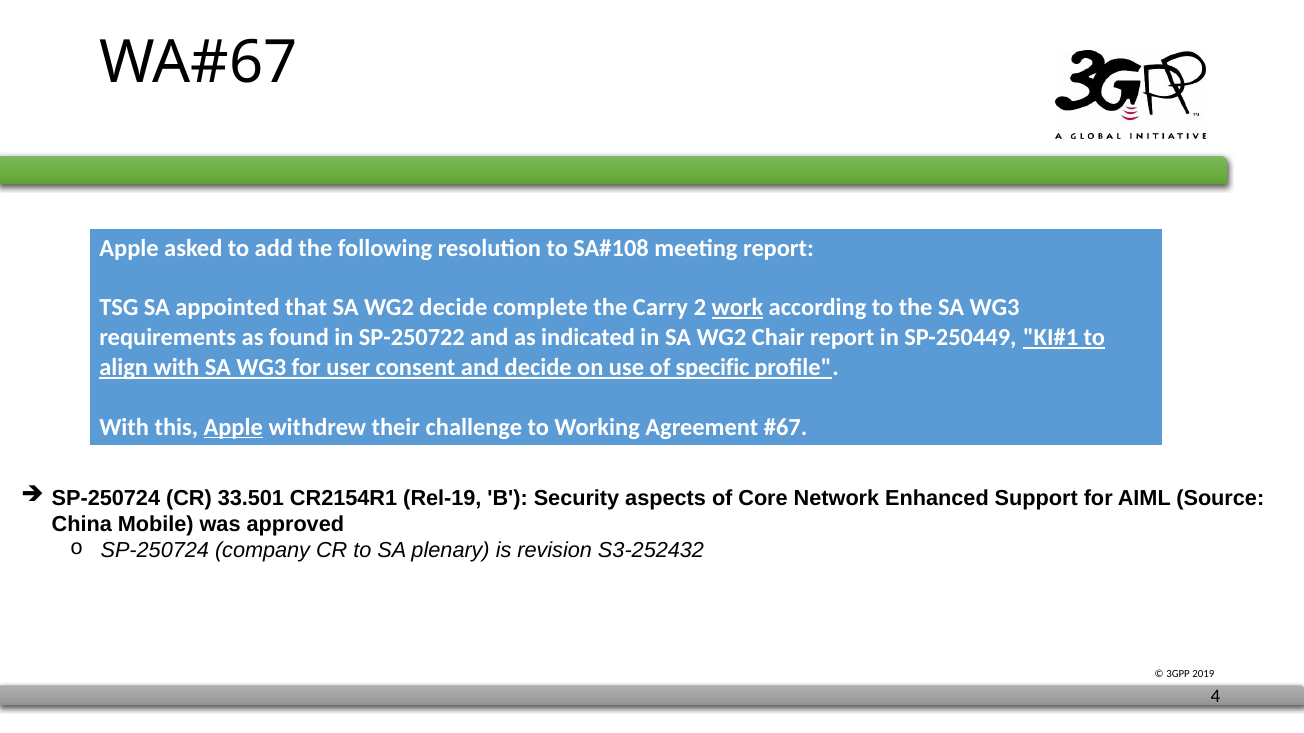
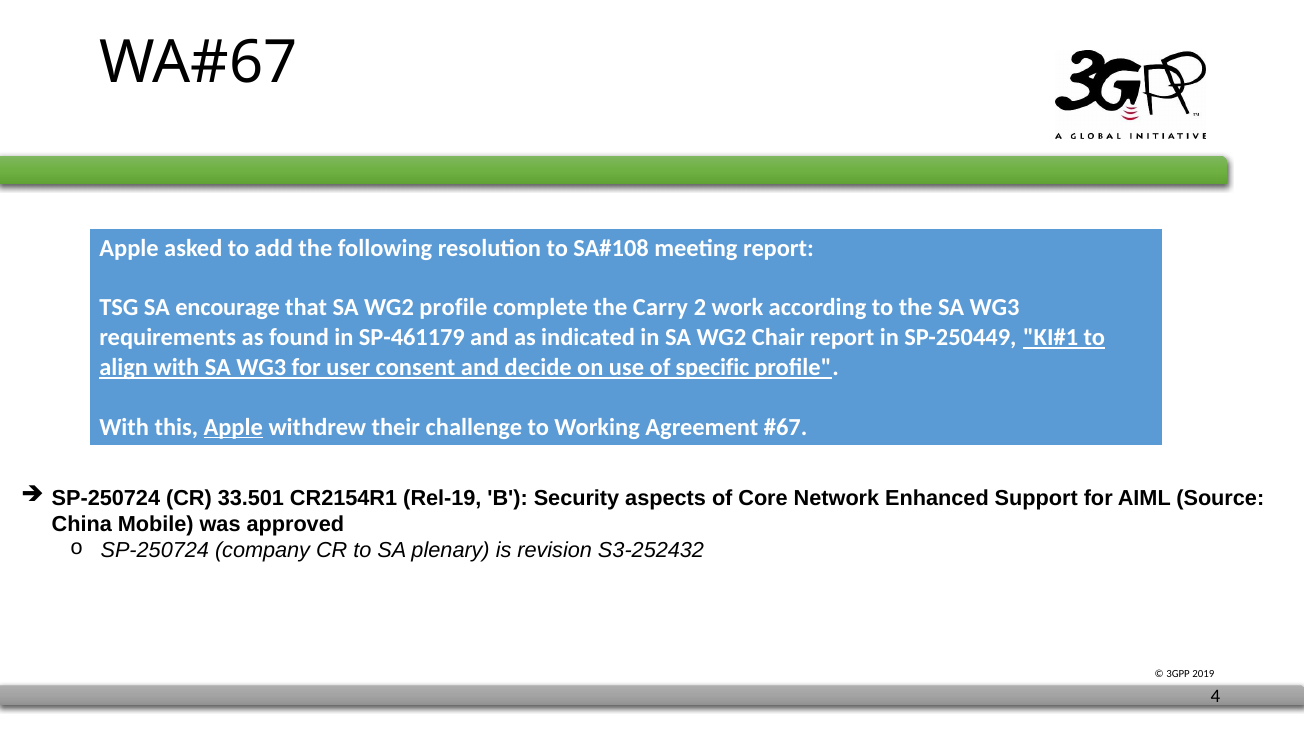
appointed: appointed -> encourage (228, 308)
WG2 decide: decide -> profile (453, 308)
work underline: present -> none (737, 308)
SP-250722: SP-250722 -> SP-461179 (412, 338)
